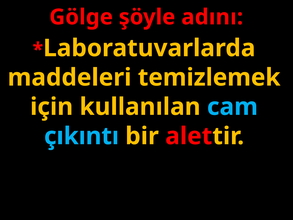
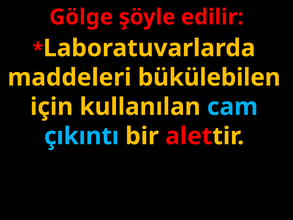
adını: adını -> edilir (212, 17)
temizlemek: temizlemek -> bükülebilen (209, 77)
